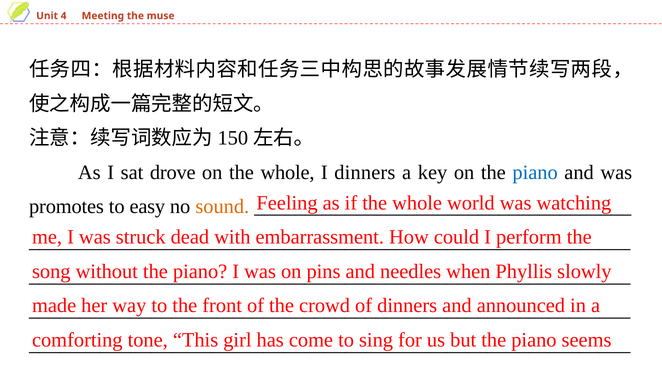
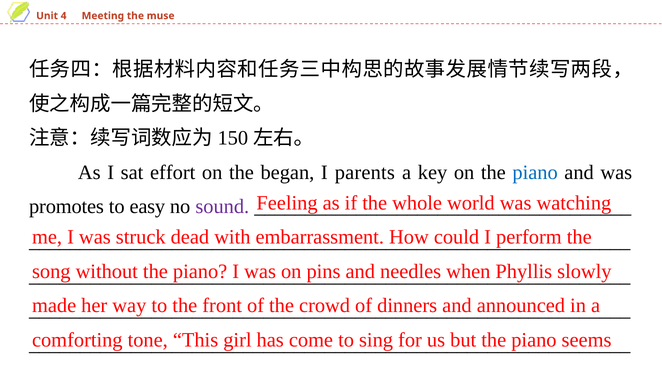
drove: drove -> effort (173, 173)
on the whole: whole -> began (287, 173)
I dinners: dinners -> parents (365, 173)
sound colour: orange -> purple (222, 207)
